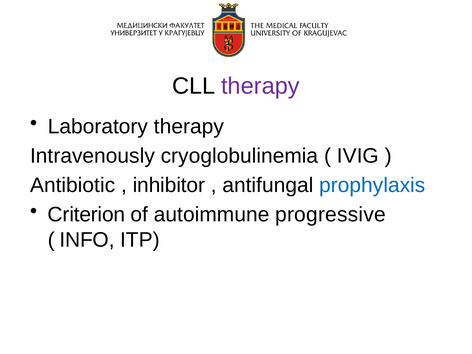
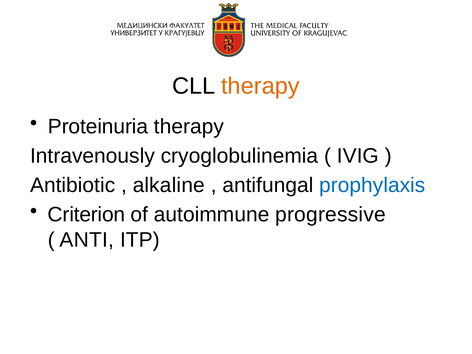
therapy colour: purple -> orange (260, 86)
Laboratory: Laboratory -> Proteinuria (98, 127)
inhibitor: inhibitor -> alkaline (169, 185)
INFO: INFO -> ANTI (87, 240)
